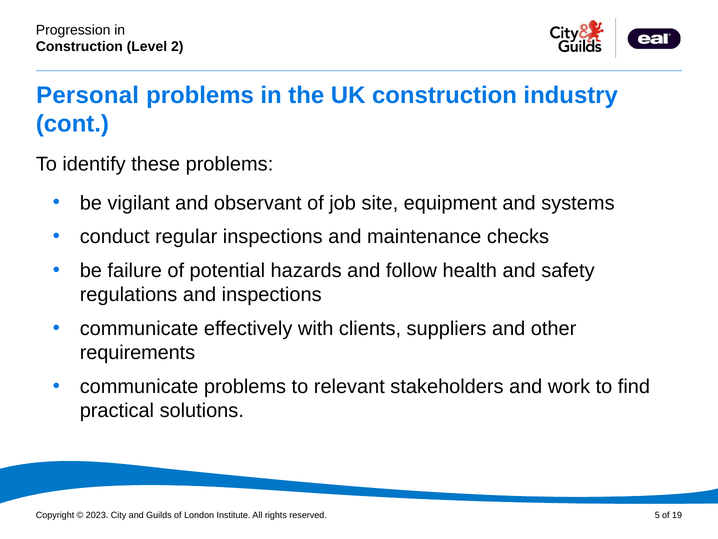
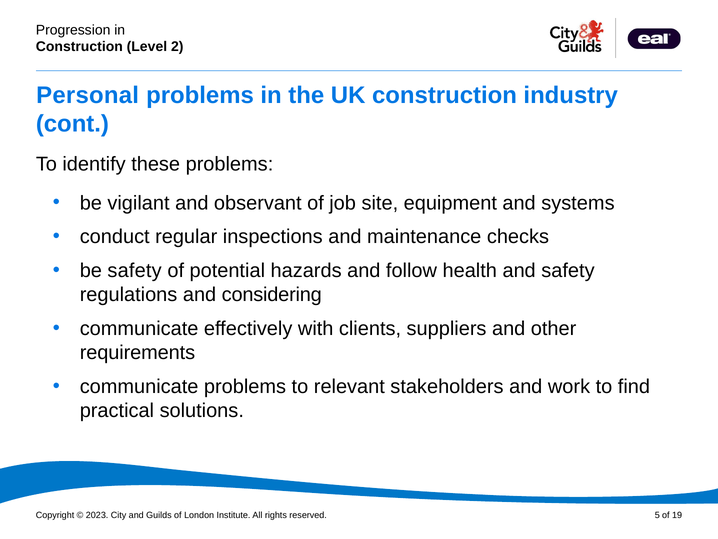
be failure: failure -> safety (135, 271)
and inspections: inspections -> considering (272, 295)
